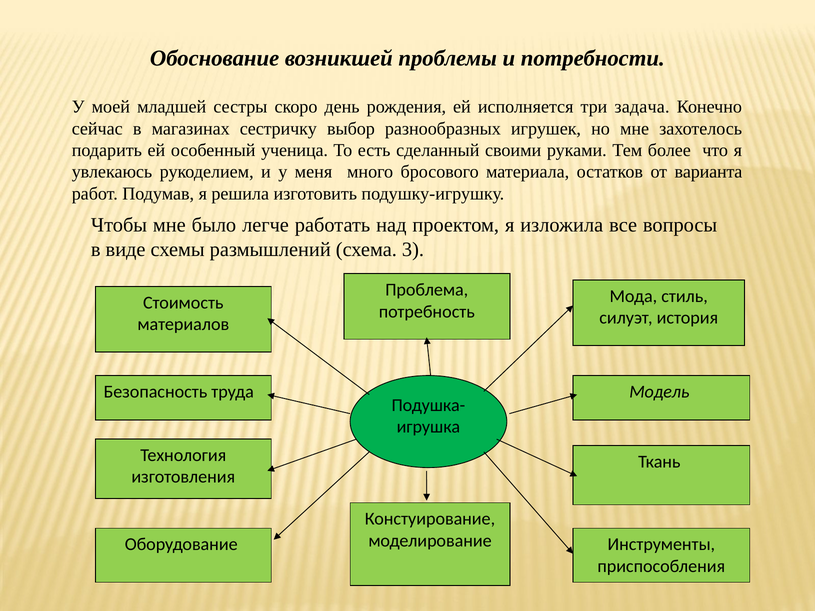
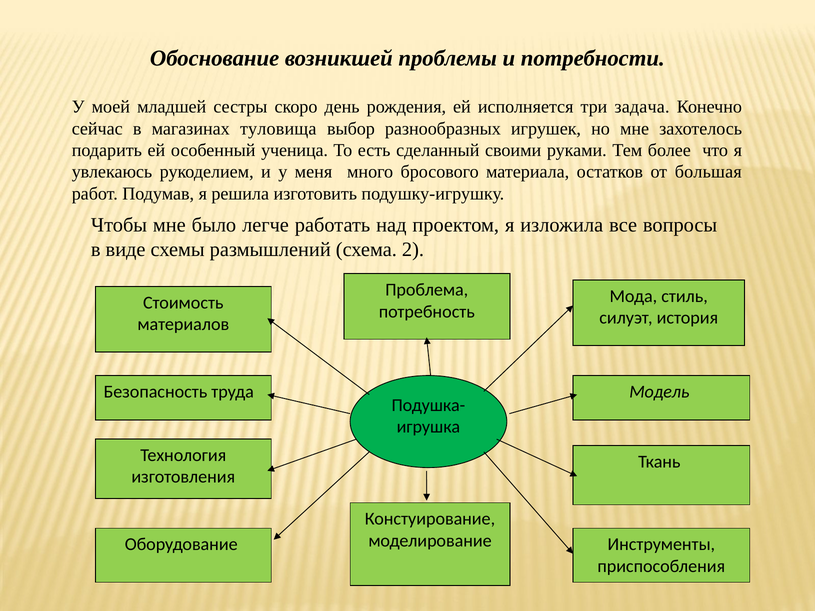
сестричку: сестричку -> туловища (278, 129)
варианта: варианта -> большая (708, 172)
3: 3 -> 2 (413, 250)
